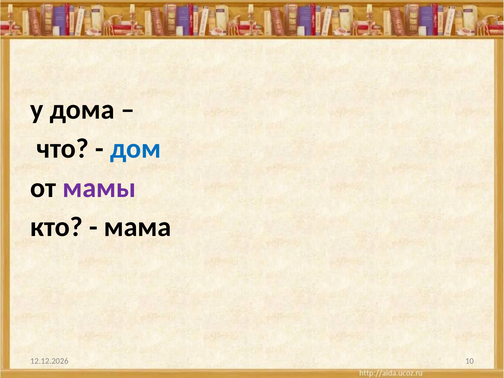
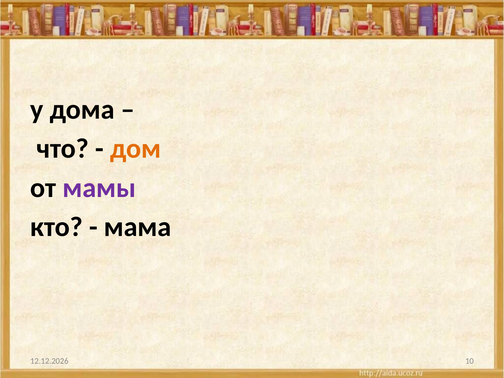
дом colour: blue -> orange (136, 149)
